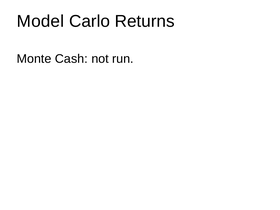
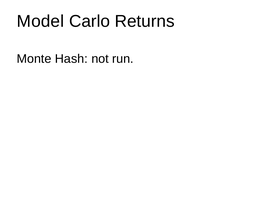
Cash: Cash -> Hash (71, 59)
